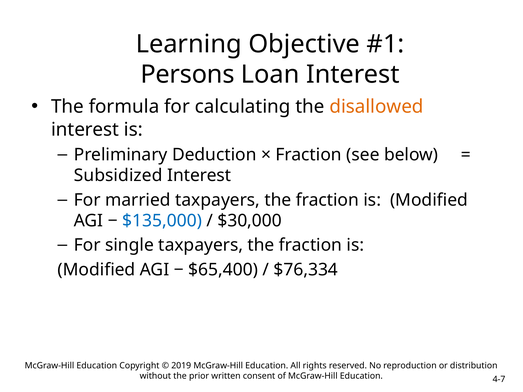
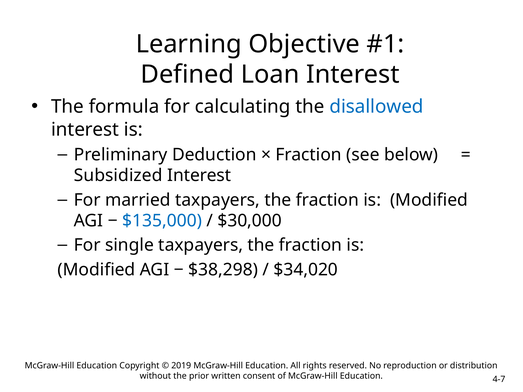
Persons: Persons -> Defined (187, 75)
disallowed colour: orange -> blue (377, 107)
$65,400: $65,400 -> $38,298 (223, 270)
$76,334: $76,334 -> $34,020 (306, 270)
